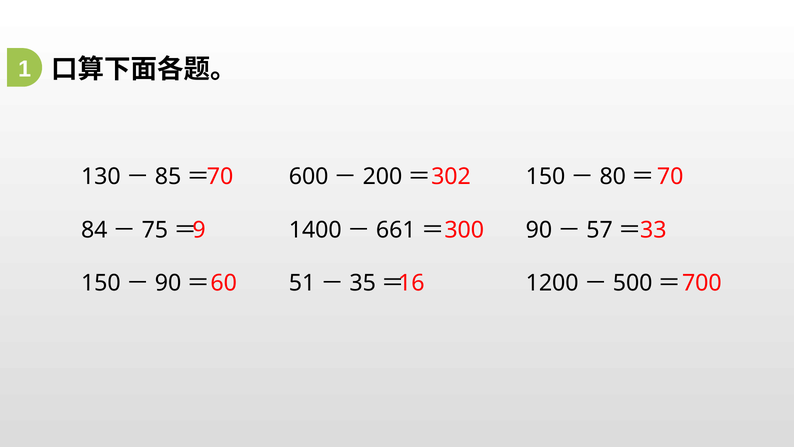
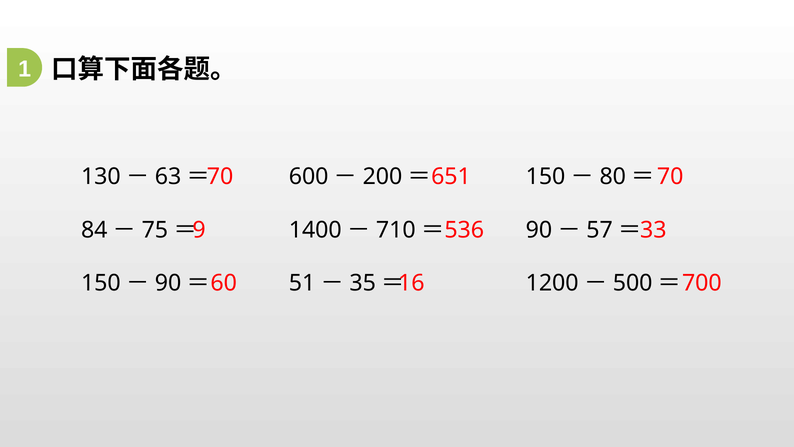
85: 85 -> 63 (168, 177)
302: 302 -> 651 (451, 177)
661: 661 -> 710 (396, 230)
300: 300 -> 536 (464, 230)
